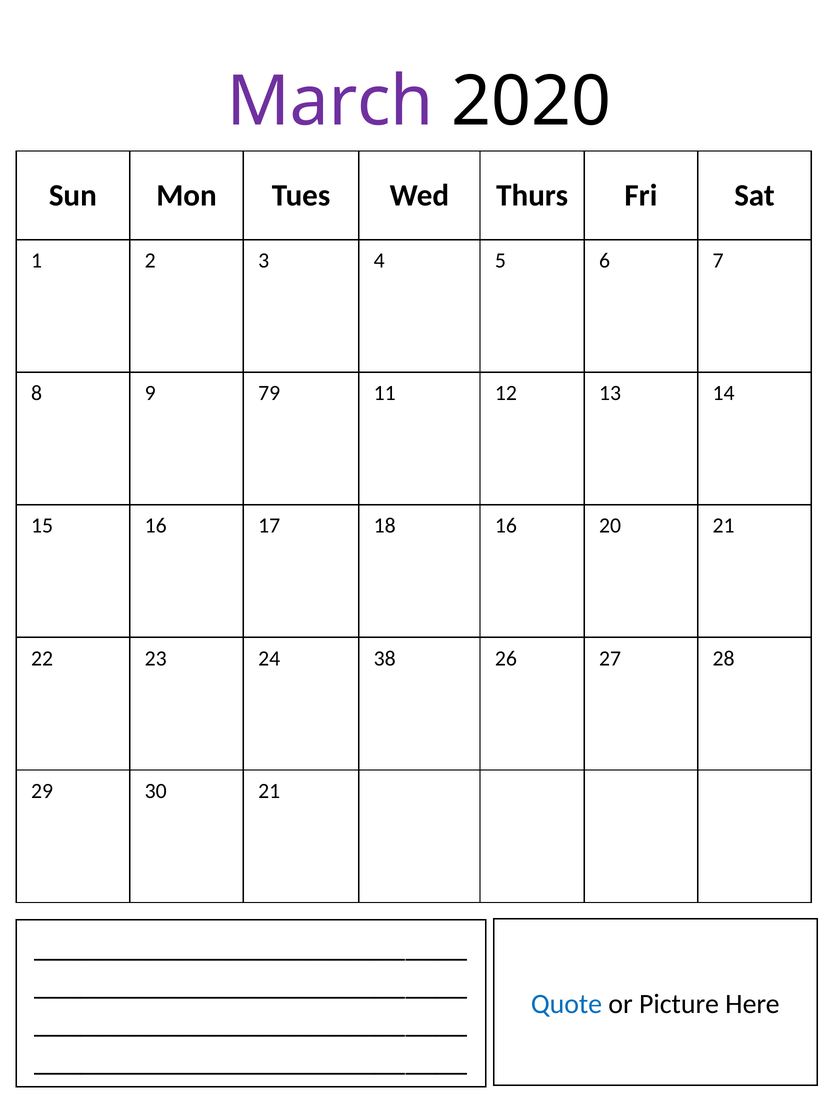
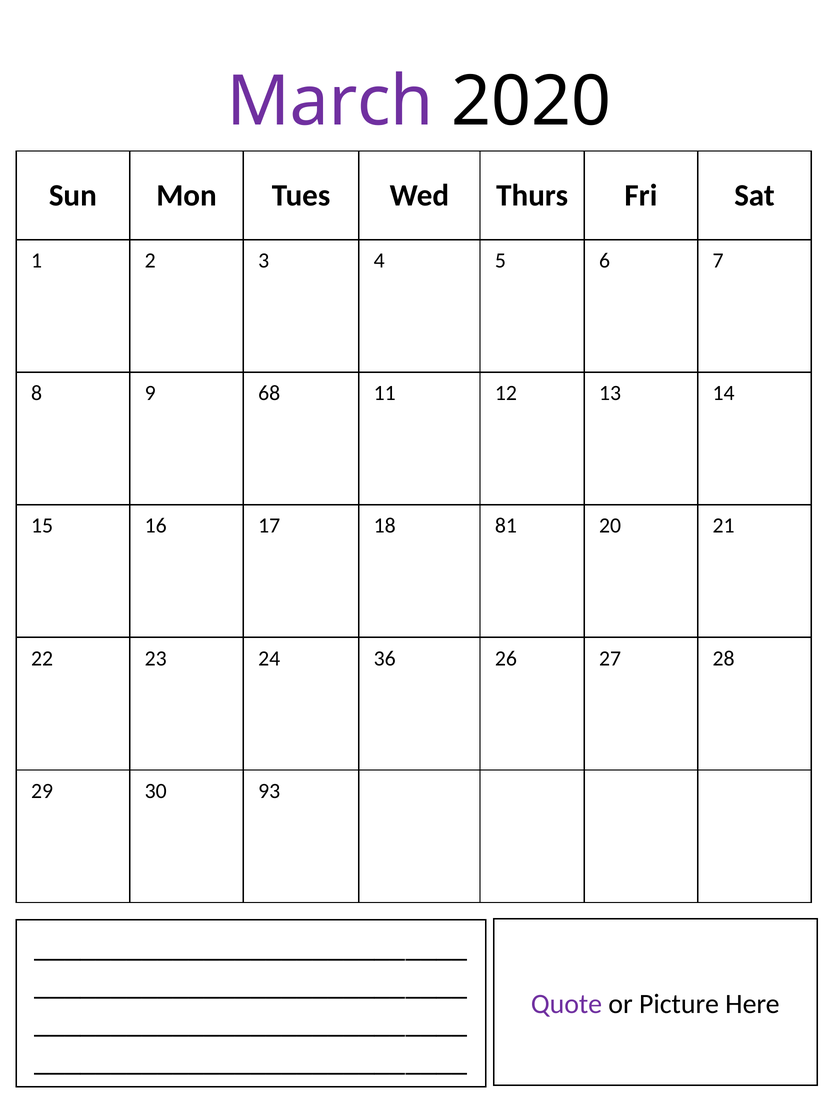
79: 79 -> 68 (269, 393)
18 16: 16 -> 81 (506, 525)
38: 38 -> 36 (385, 658)
30 21: 21 -> 93 (269, 790)
Quote colour: blue -> purple (567, 1003)
